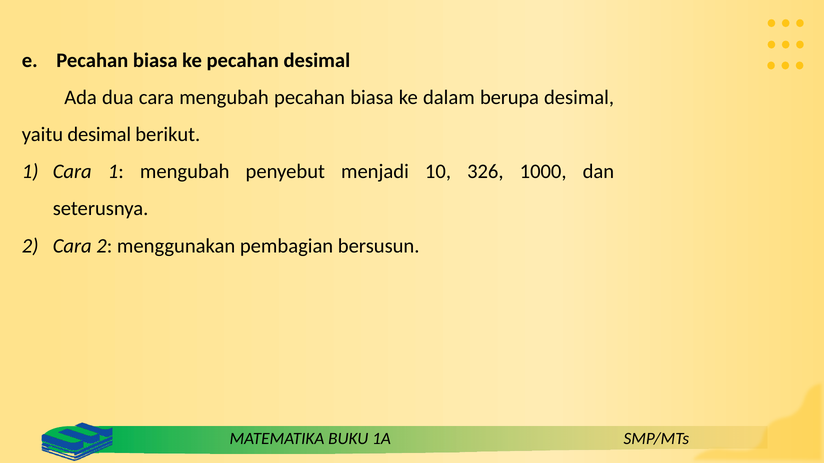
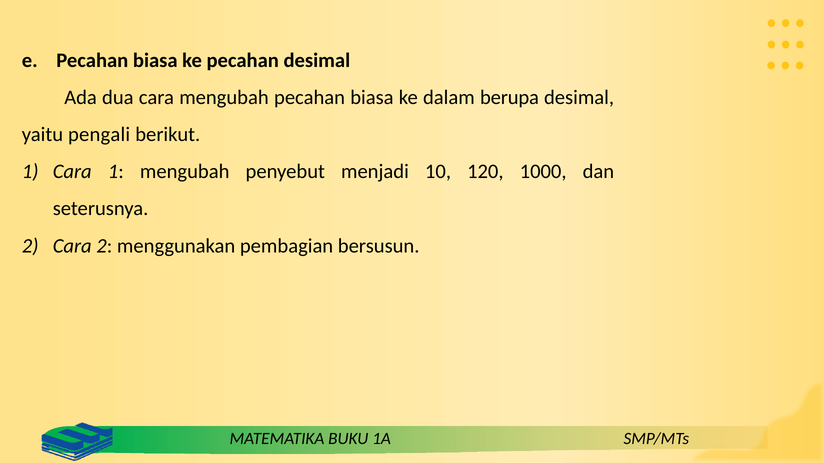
yaitu desimal: desimal -> pengali (99, 135)
326: 326 -> 120 (485, 172)
